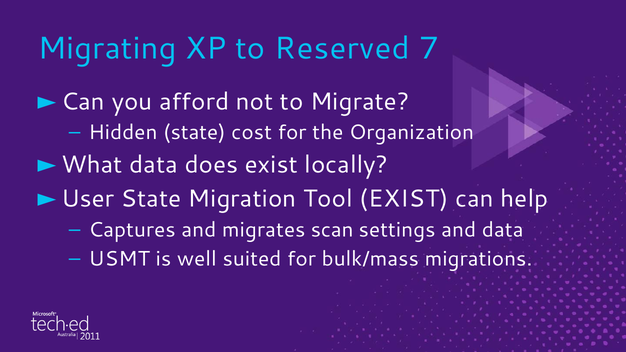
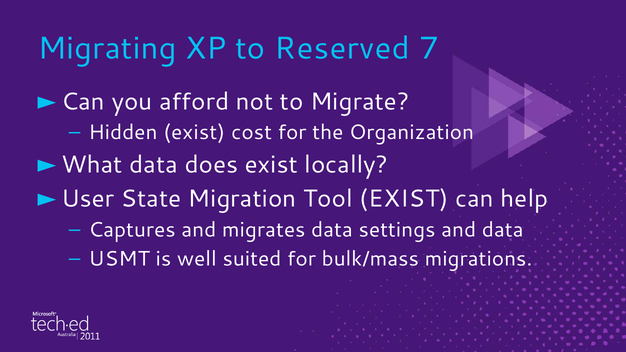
Hidden state: state -> exist (194, 133)
migrates scan: scan -> data (332, 230)
